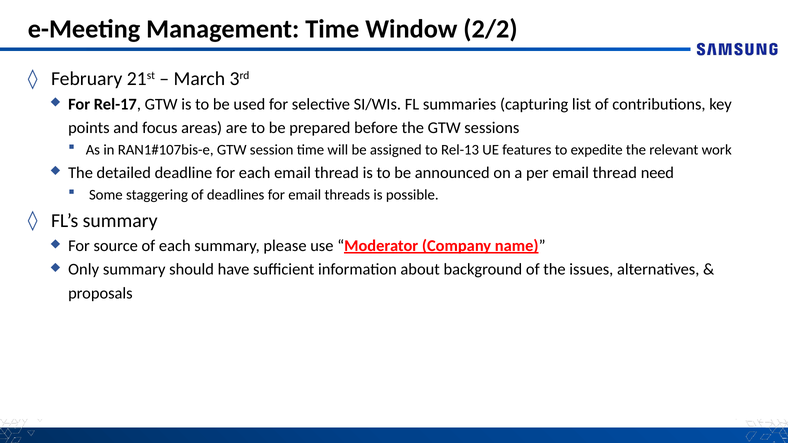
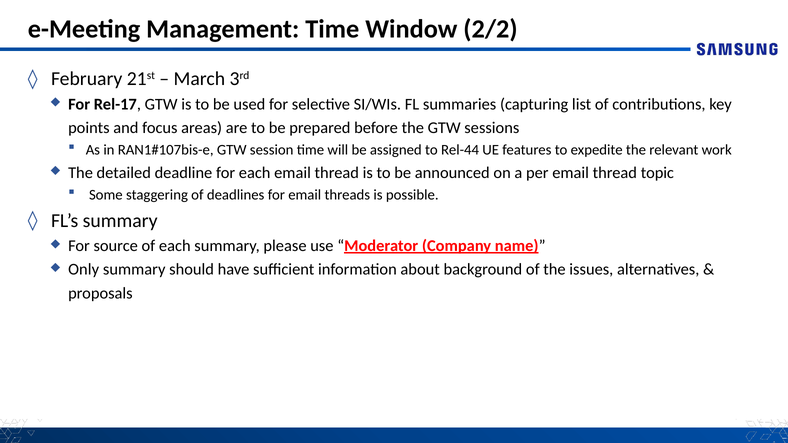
Rel-13: Rel-13 -> Rel-44 (460, 150)
need: need -> topic (657, 173)
